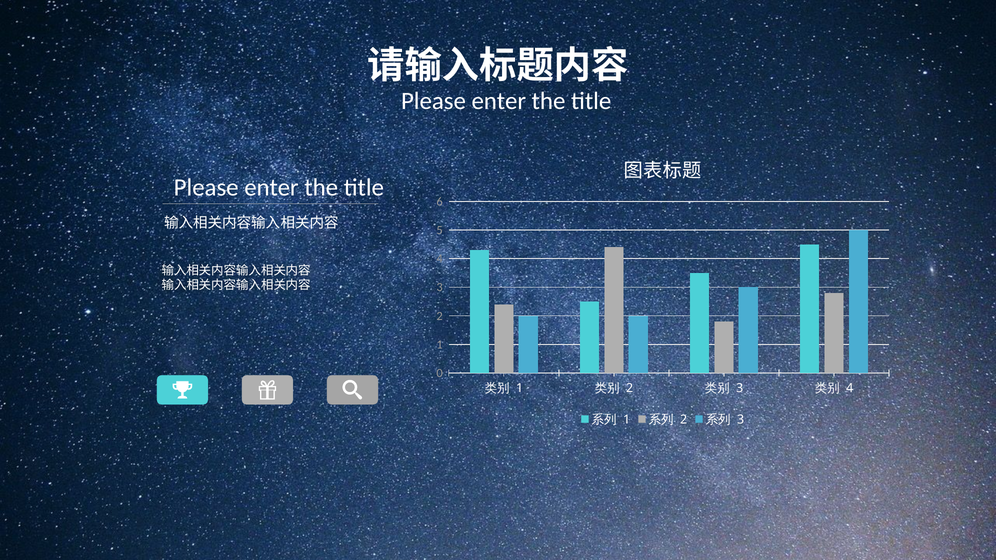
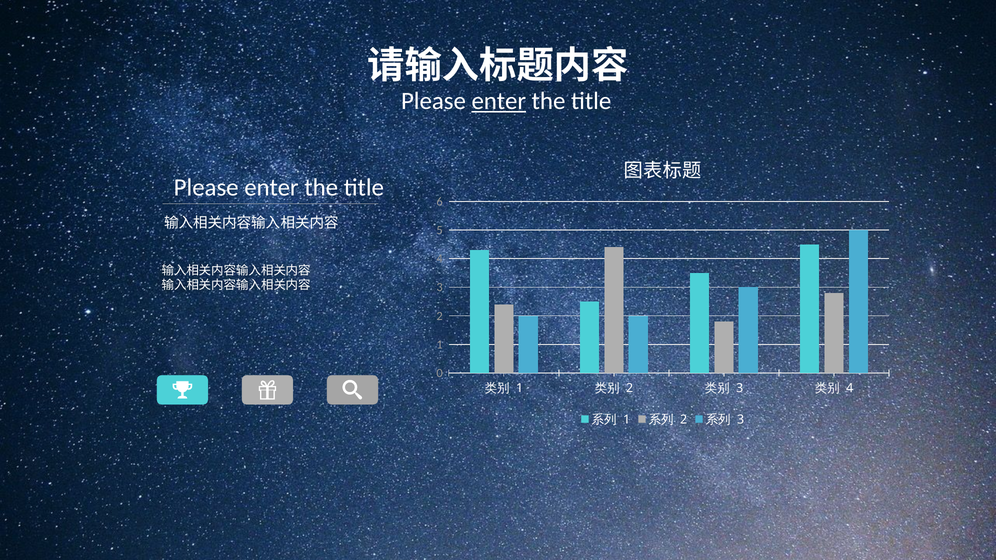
enter underline: none -> present (499, 101)
